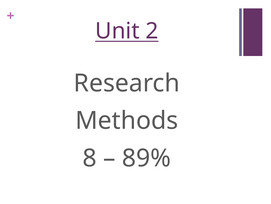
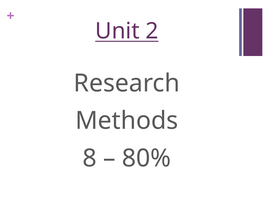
89%: 89% -> 80% (147, 158)
